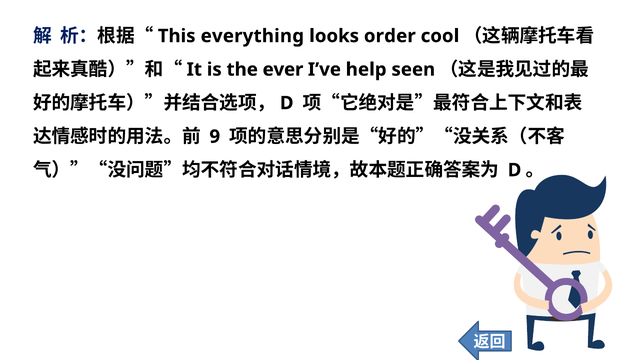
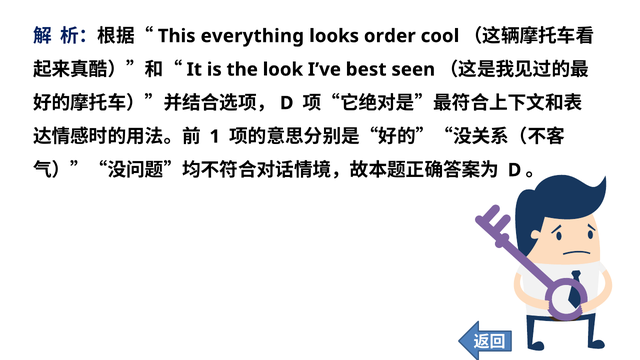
ever: ever -> look (283, 70)
help: help -> best (366, 70)
9: 9 -> 1 (215, 137)
